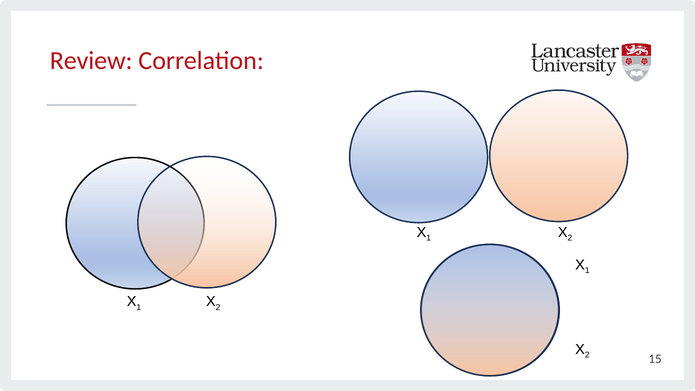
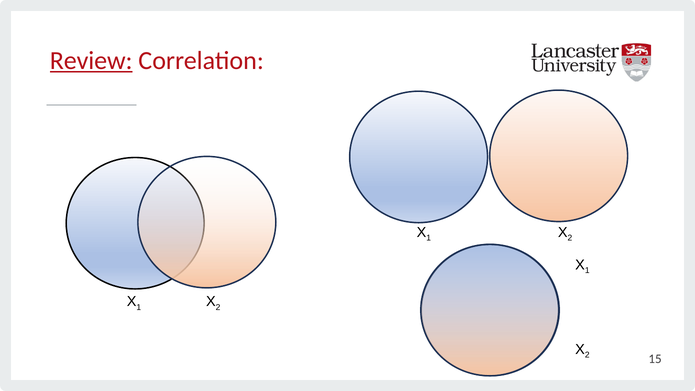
Review underline: none -> present (91, 61)
